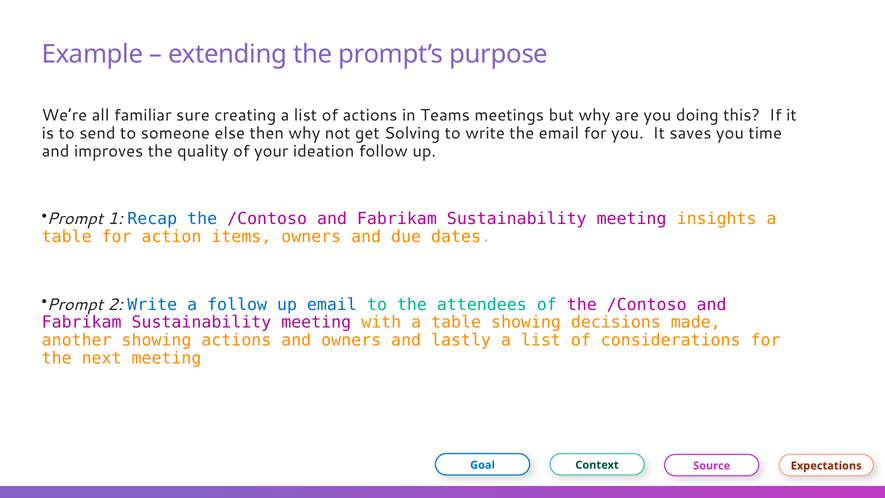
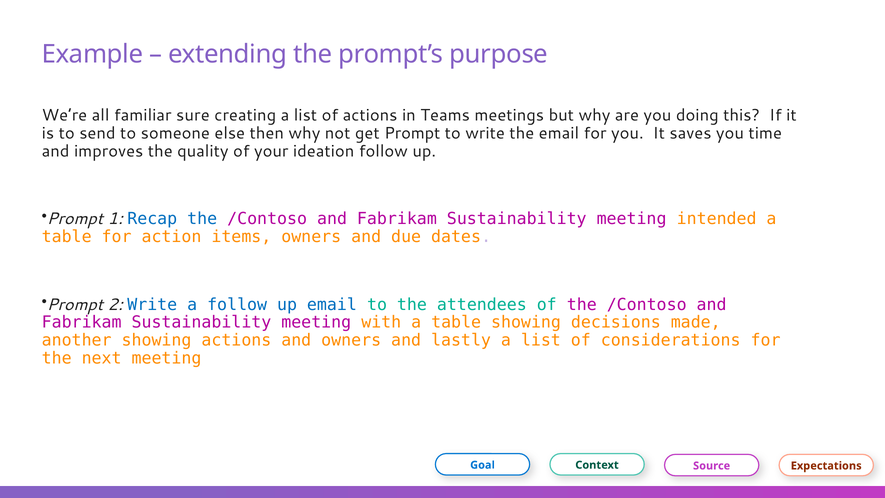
get Solving: Solving -> Prompt (412, 133)
insights: insights -> intended (717, 219)
